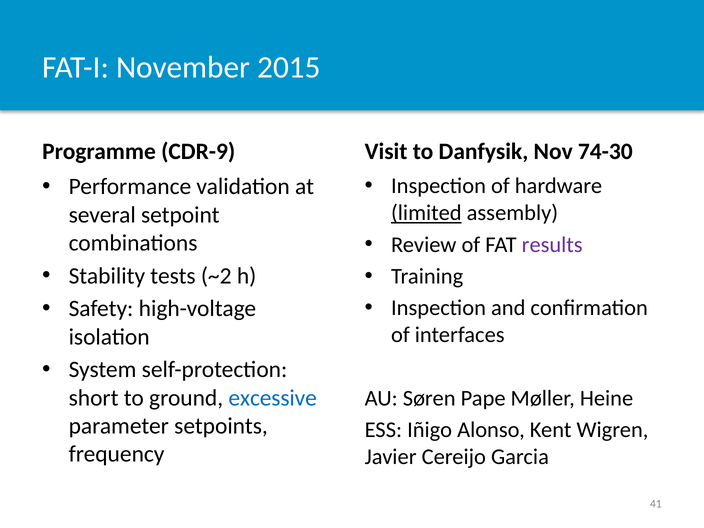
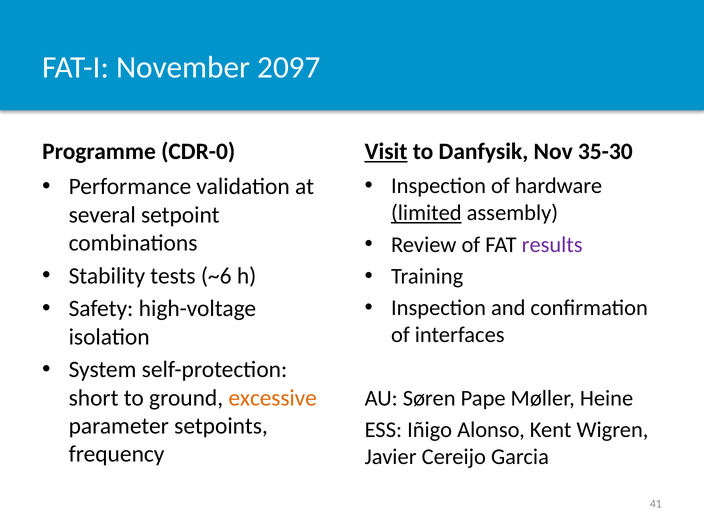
2015: 2015 -> 2097 (289, 67)
CDR-9: CDR-9 -> CDR-0 (198, 151)
Visit underline: none -> present (386, 151)
74-30: 74-30 -> 35-30 (605, 151)
~2: ~2 -> ~6 (216, 276)
excessive colour: blue -> orange (273, 398)
